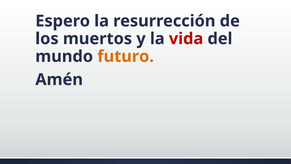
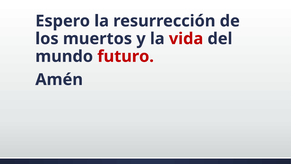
futuro colour: orange -> red (126, 56)
